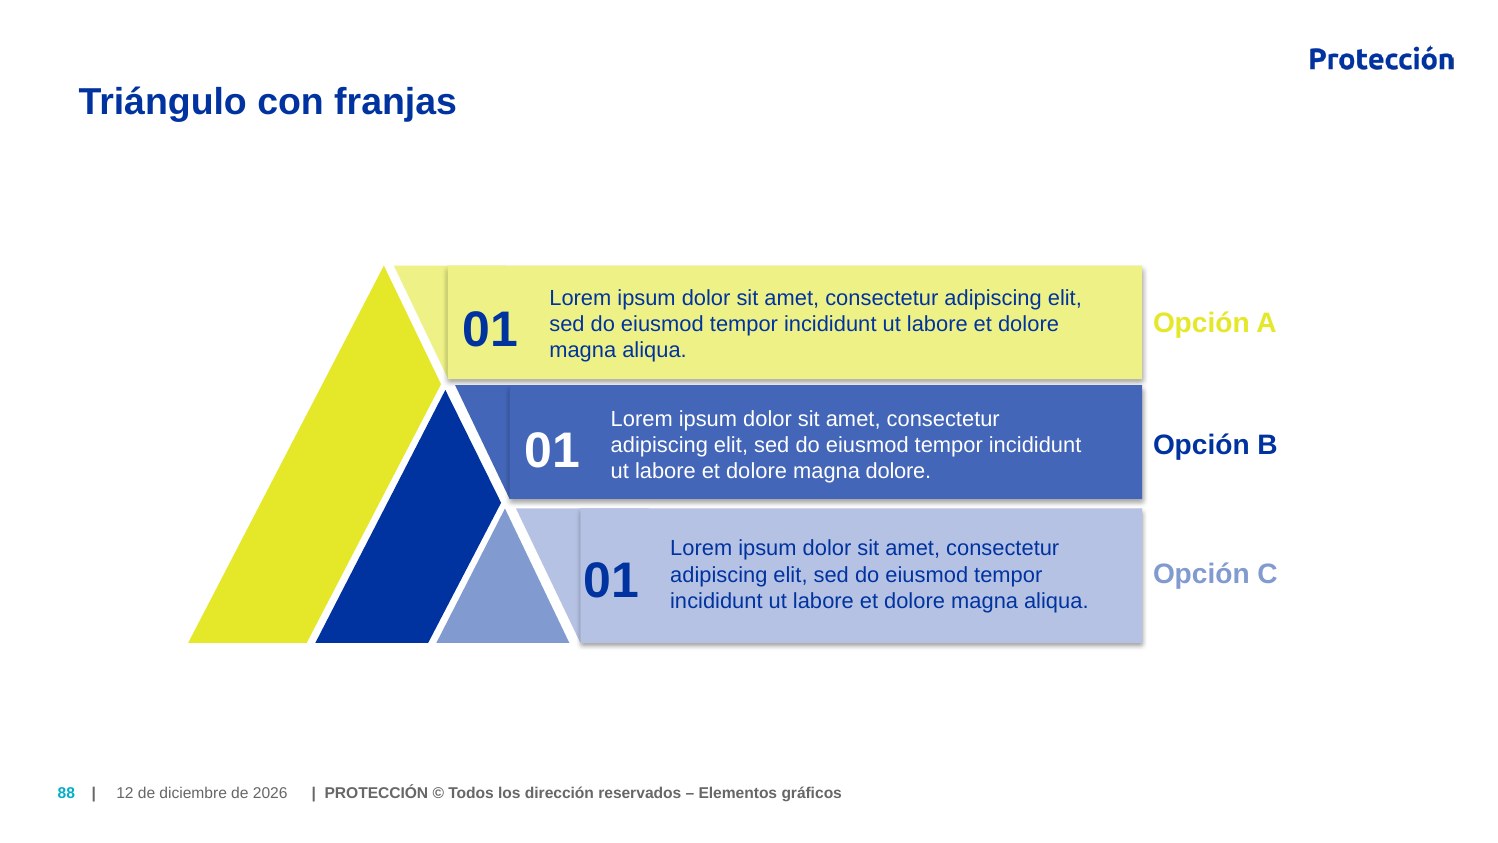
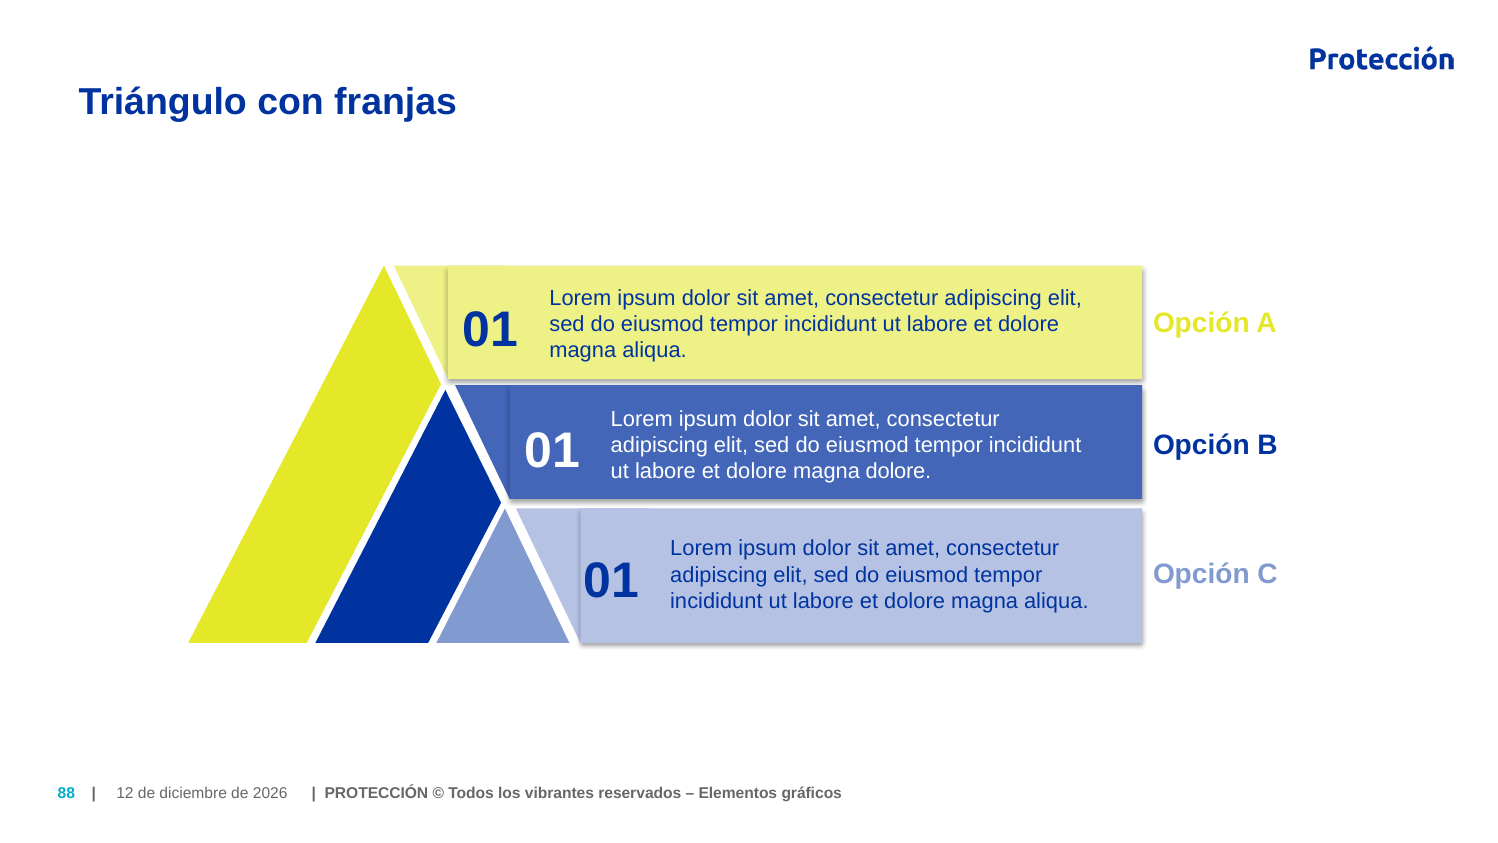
dirección: dirección -> vibrantes (559, 793)
